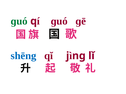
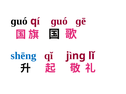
ɡuó colour: green -> black (19, 21)
